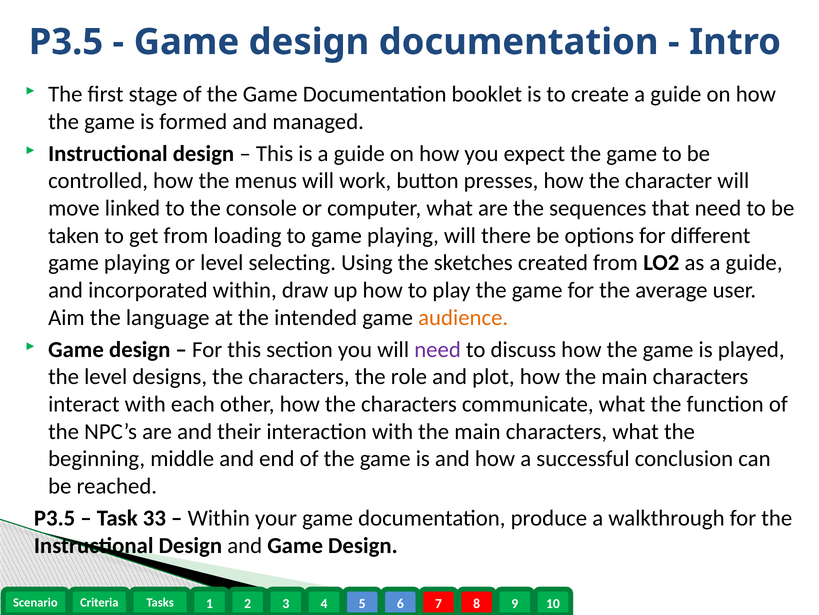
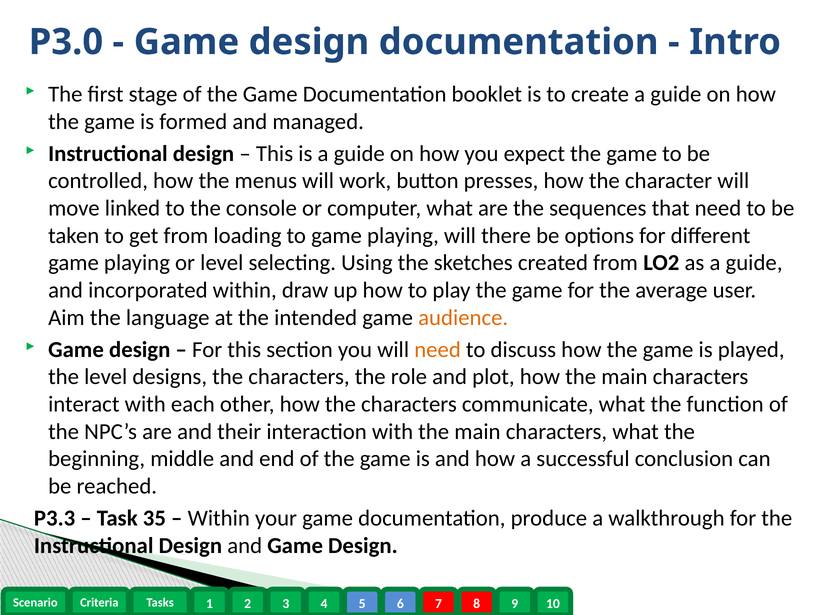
P3.5: P3.5 -> P3.0 (66, 42)
need colour: purple -> orange (438, 349)
P3.5: P3.5 -> P3.3 (55, 518)
33: 33 -> 35 (154, 518)
